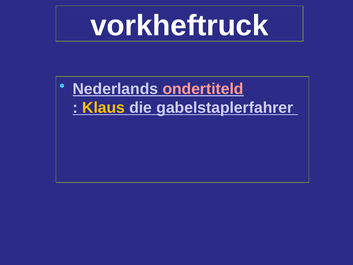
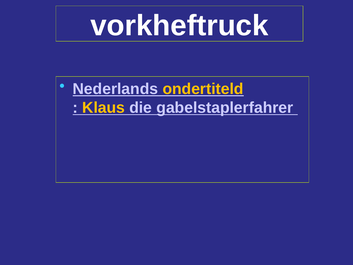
ondertiteld colour: pink -> yellow (203, 89)
